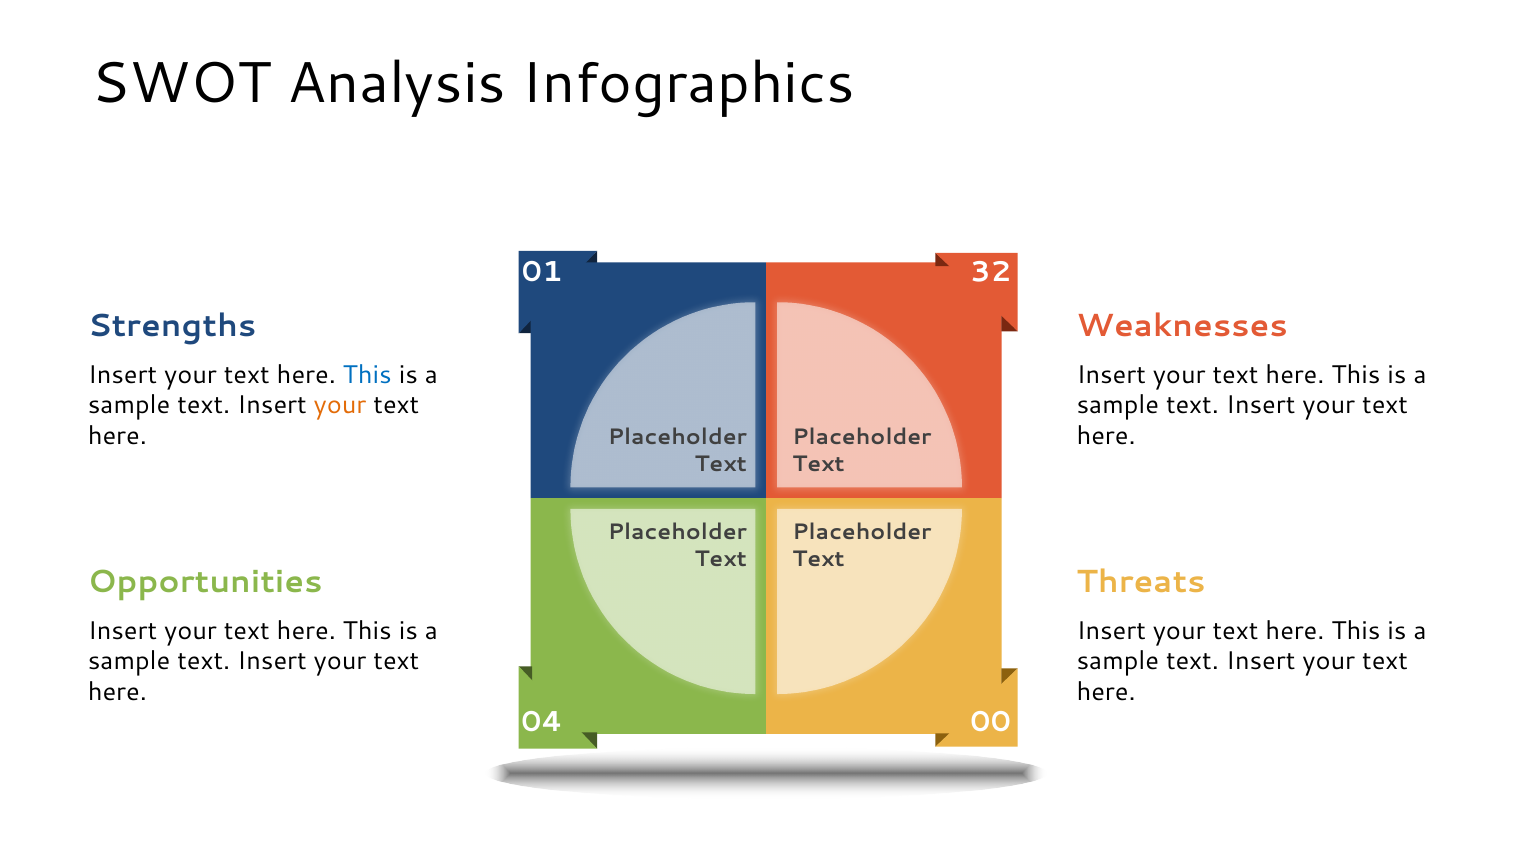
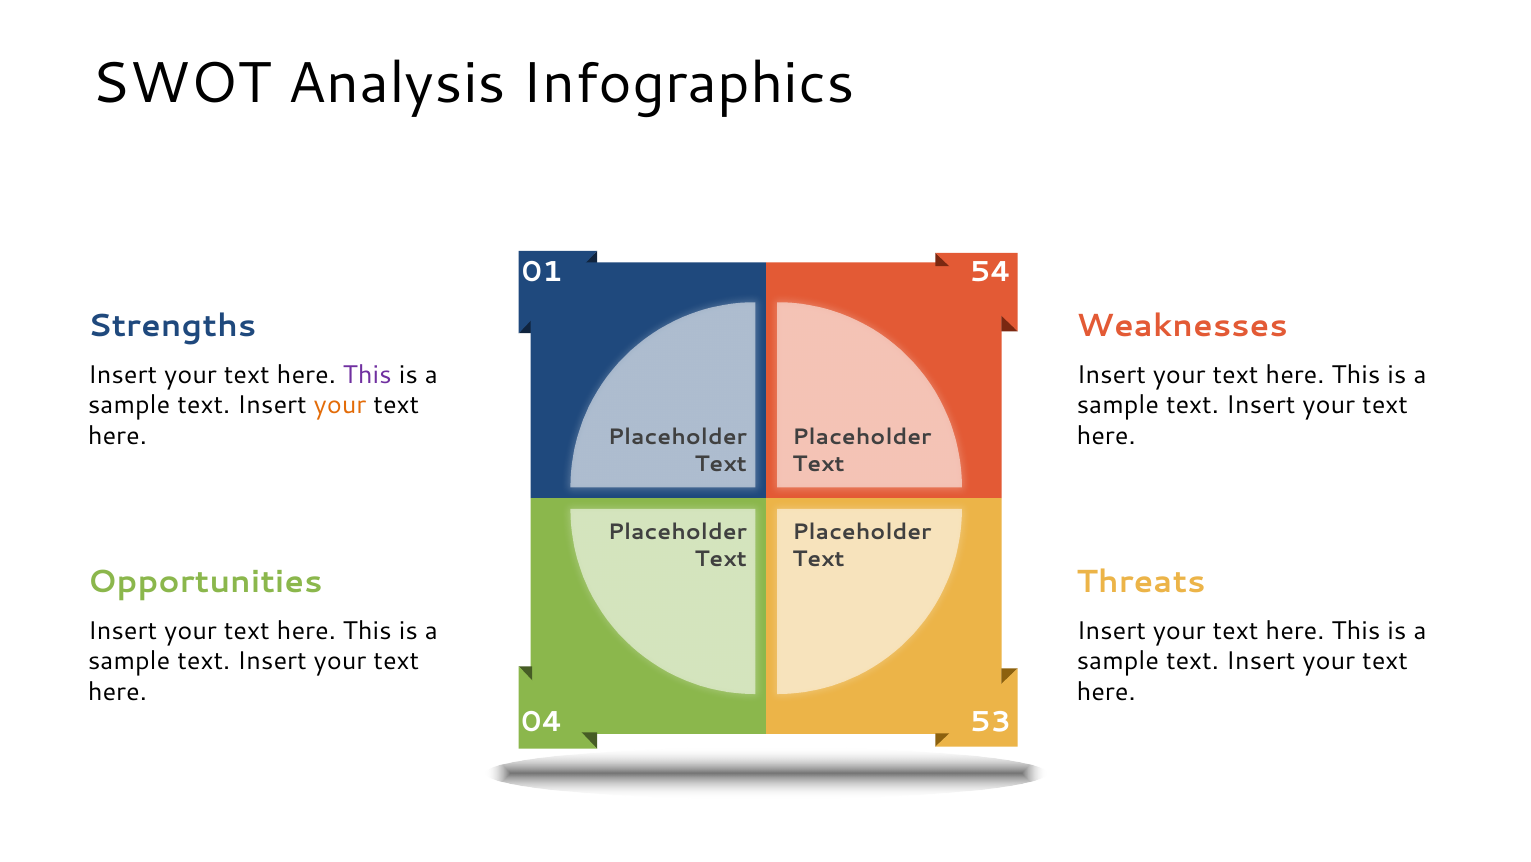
32: 32 -> 54 (991, 272)
This colour: blue -> purple (367, 374)
00: 00 -> 53 (991, 722)
